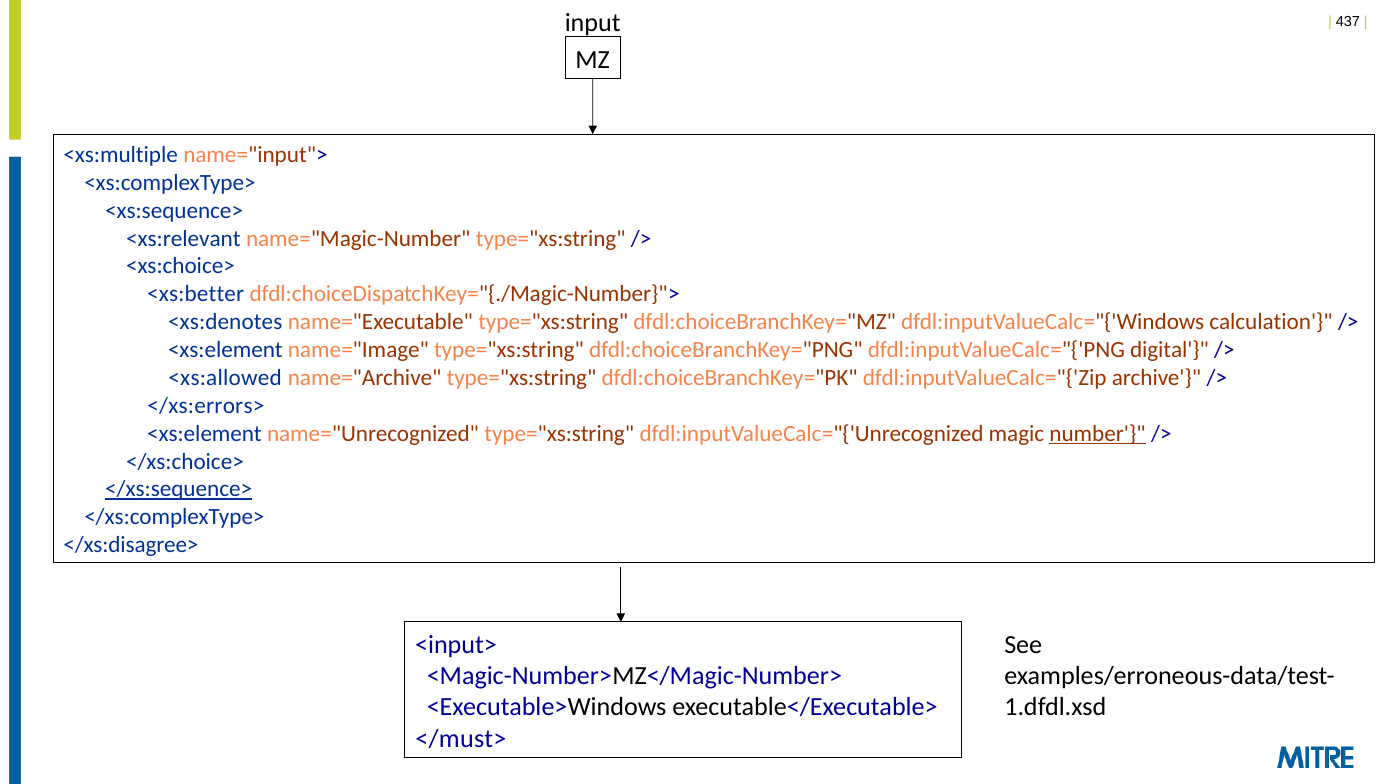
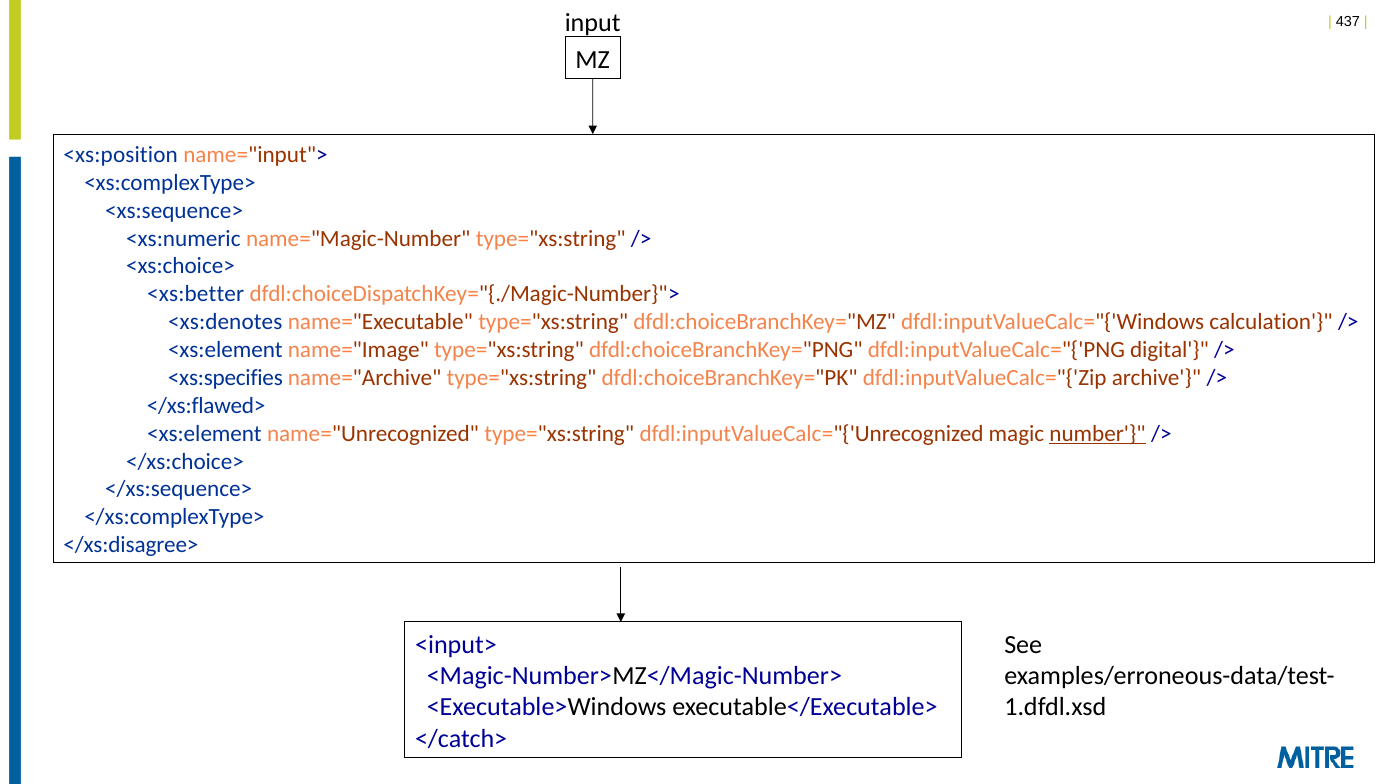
<xs:multiple: <xs:multiple -> <xs:position (121, 155)
<xs:relevant: <xs:relevant -> <xs:numeric (183, 238)
<xs:allowed: <xs:allowed -> <xs:specifies (225, 378)
</xs:errors>: </xs:errors> -> </xs:flawed> (206, 405)
</xs:sequence> underline: present -> none (179, 489)
</must>: </must> -> </catch> (461, 738)
